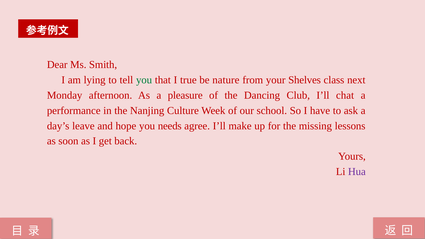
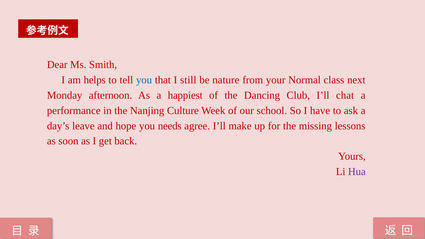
lying: lying -> helps (95, 80)
you colour: green -> blue (144, 80)
true: true -> still (188, 80)
Shelves: Shelves -> Normal (305, 80)
pleasure: pleasure -> happiest (185, 95)
